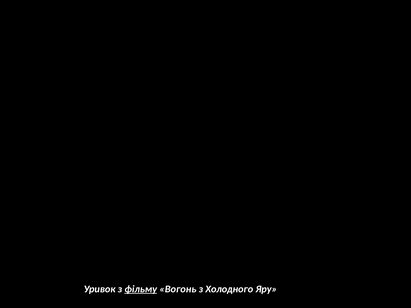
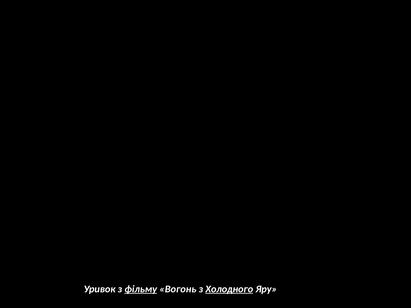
Холодного underline: none -> present (229, 289)
